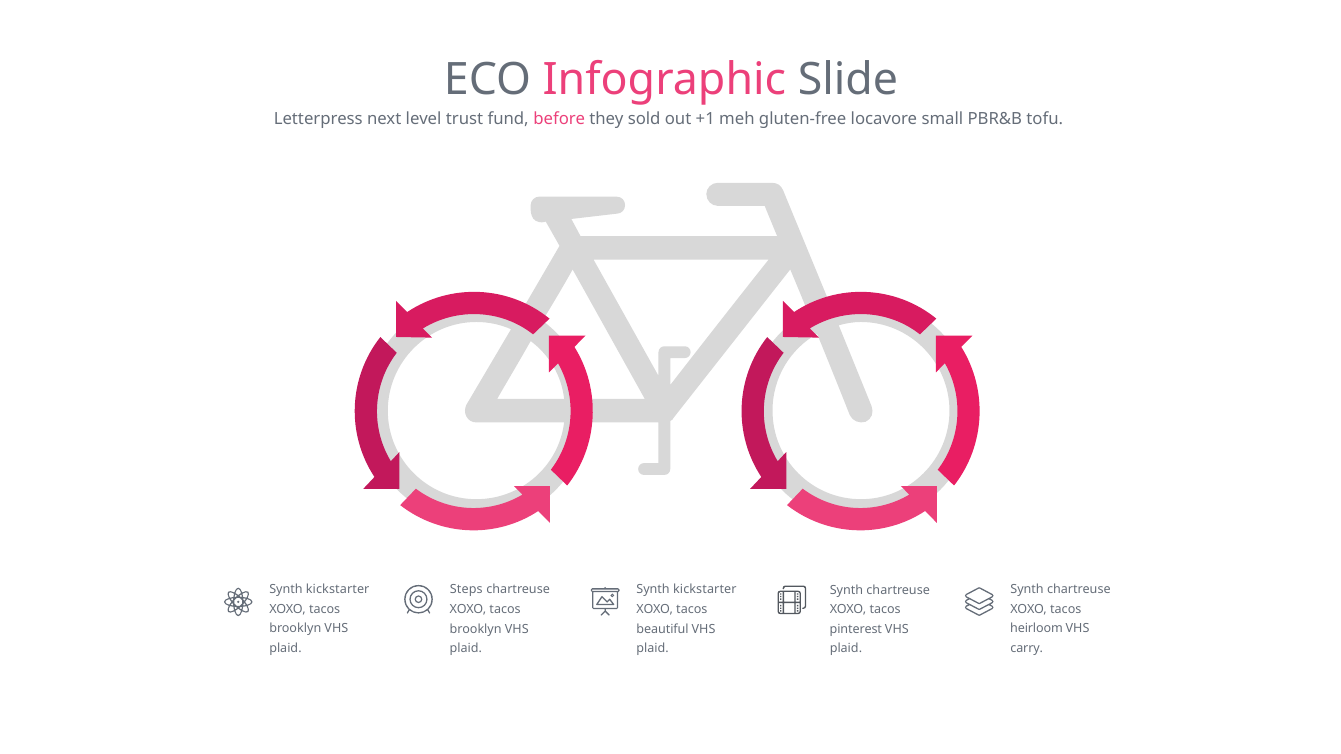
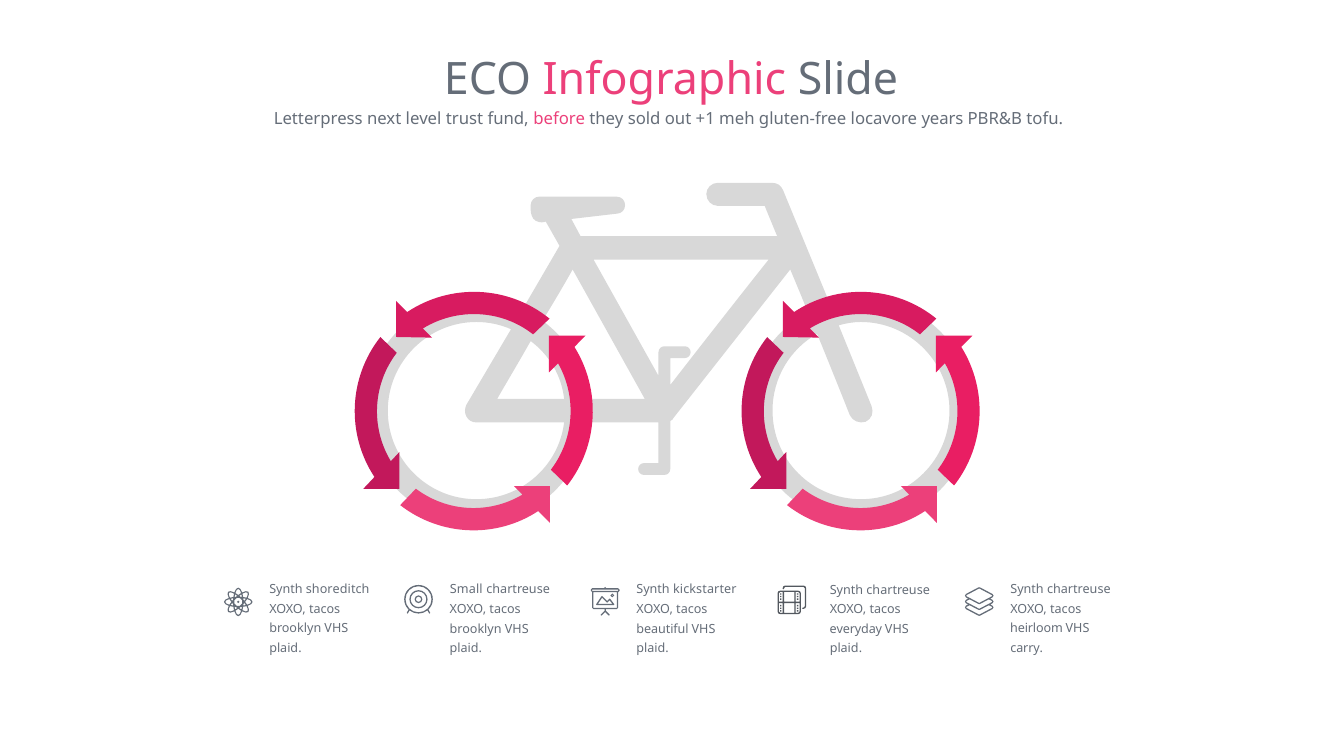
small: small -> years (942, 119)
kickstarter: kickstarter -> shoreditch (338, 590)
Steps: Steps -> Small (466, 590)
pinterest: pinterest -> everyday (856, 629)
